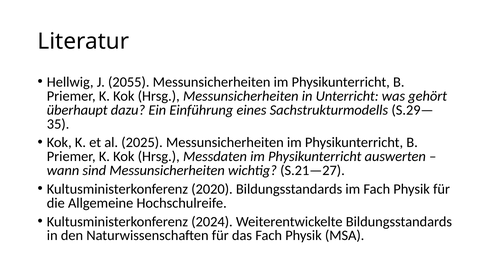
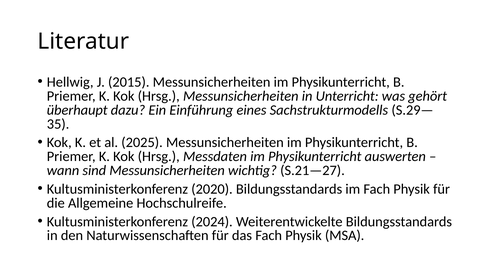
2055: 2055 -> 2015 (129, 82)
